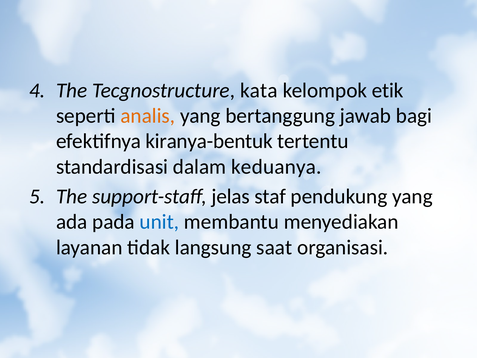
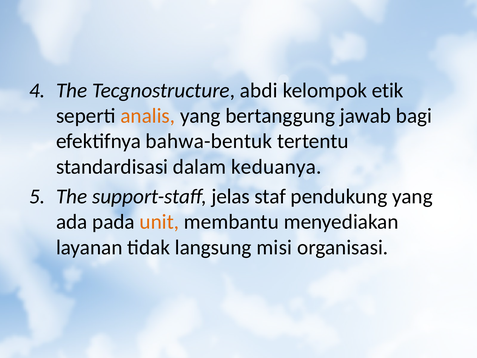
kata: kata -> abdi (259, 90)
kiranya-bentuk: kiranya-bentuk -> bahwa-bentuk (209, 141)
unit colour: blue -> orange (159, 222)
saat: saat -> misi (274, 247)
